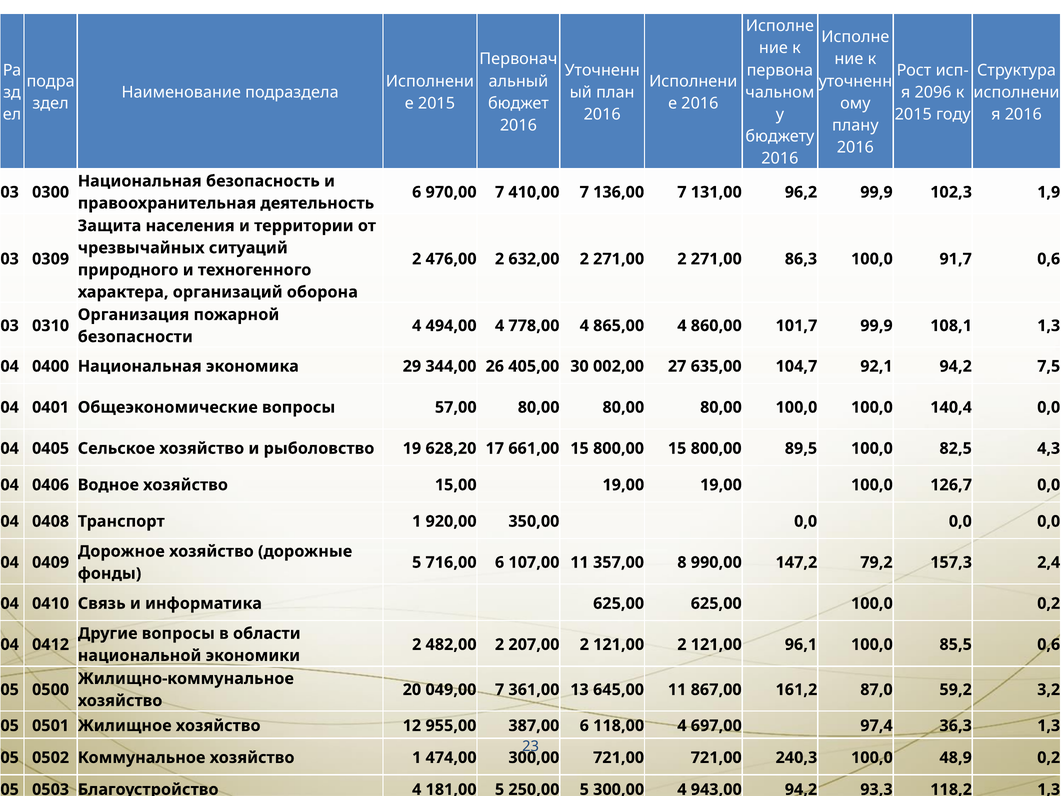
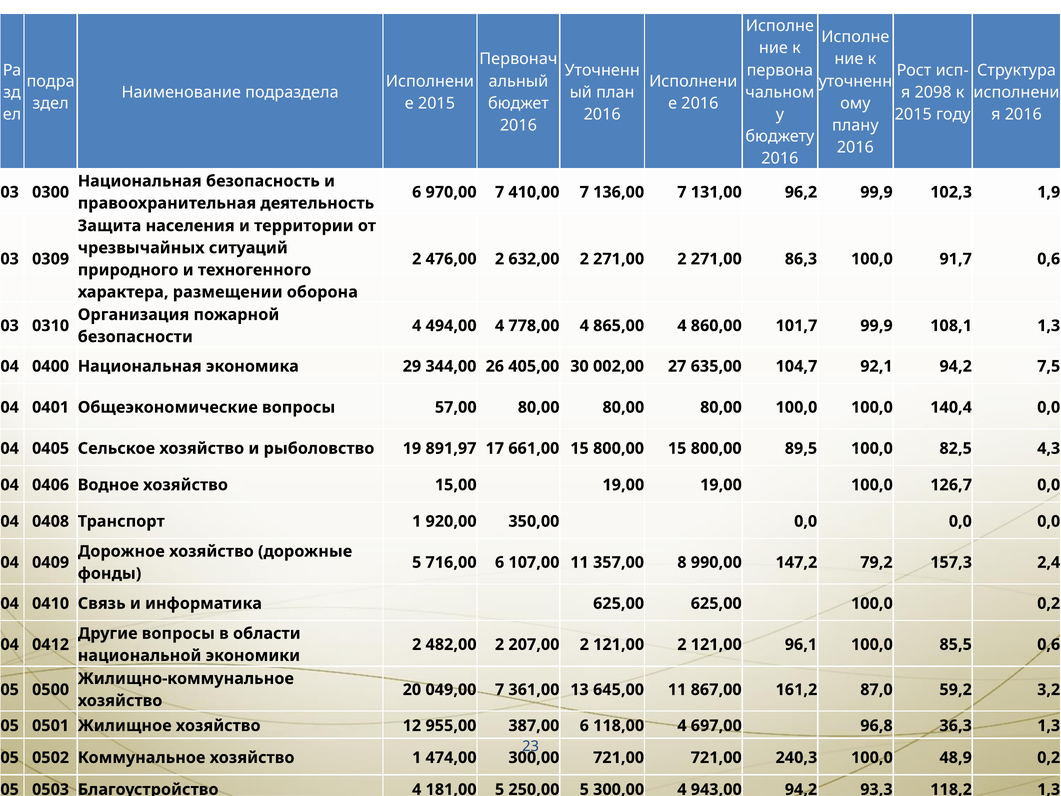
2096: 2096 -> 2098 (933, 92)
организаций: организаций -> размещении (228, 292)
628,20: 628,20 -> 891,97 (451, 448)
97,4: 97,4 -> 96,8 (876, 725)
